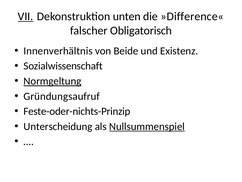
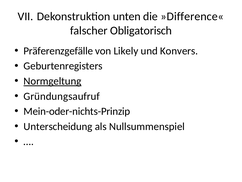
VII underline: present -> none (26, 16)
Innenverhältnis: Innenverhältnis -> Präferenzgefälle (58, 51)
Beide: Beide -> Likely (126, 51)
Existenz: Existenz -> Konvers (179, 51)
Sozialwissenschaft: Sozialwissenschaft -> Geburtenregisters (63, 66)
Feste-oder-nichts-Prinzip: Feste-oder-nichts-Prinzip -> Mein-oder-nichts-Prinzip (77, 111)
Nullsummenspiel underline: present -> none (147, 126)
